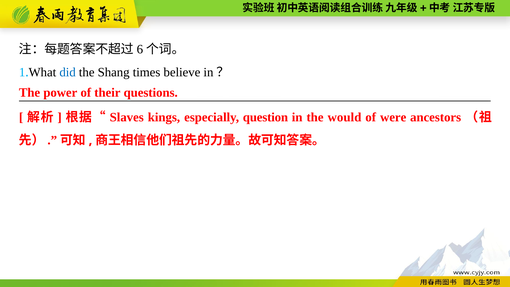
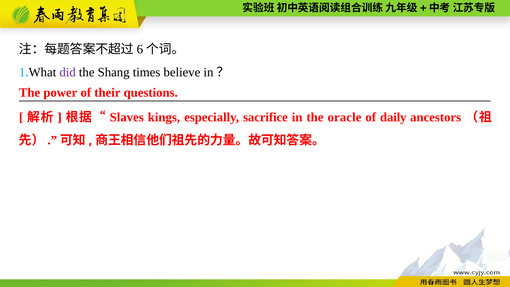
did colour: blue -> purple (68, 72)
question: question -> sacrifice (265, 117)
would: would -> oracle (345, 117)
were: were -> daily (393, 117)
